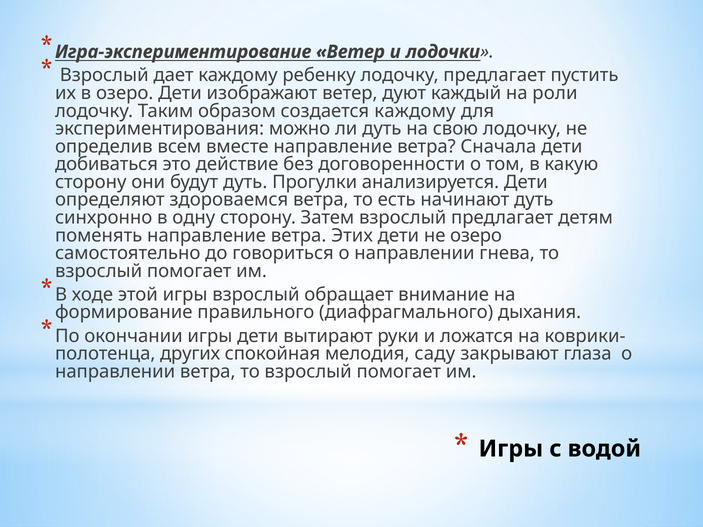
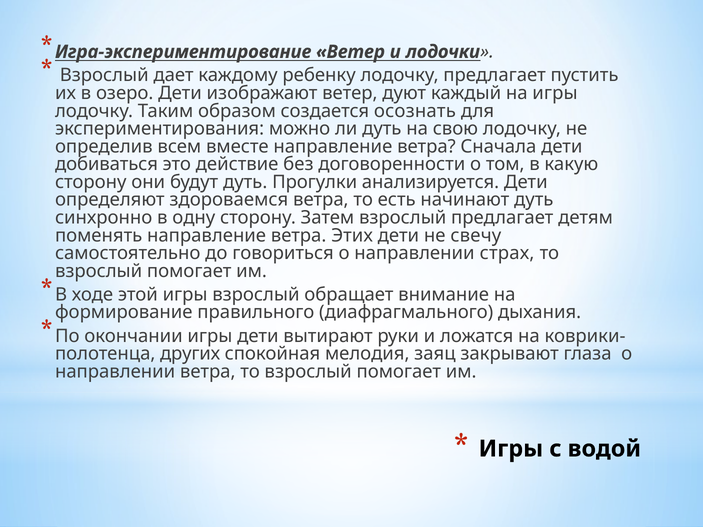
на роли: роли -> игры (555, 93)
создается каждому: каждому -> осознать (415, 111)
не озеро: озеро -> свечу (476, 236)
гнева: гнева -> страх (507, 253)
саду: саду -> заяц (435, 354)
